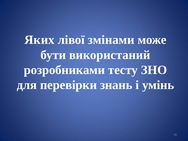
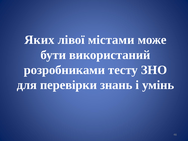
змінами: змінами -> містами (111, 40)
